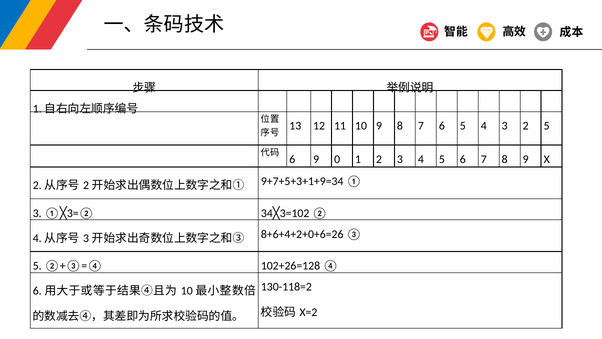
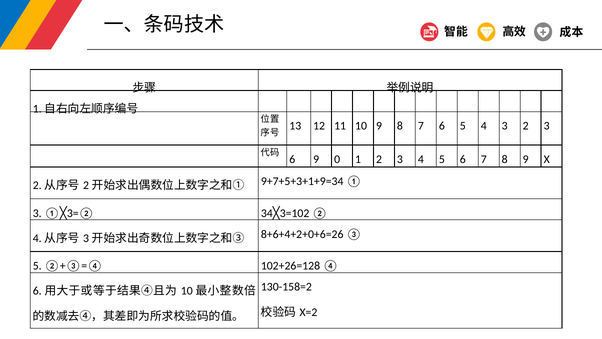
3 2 5: 5 -> 3 (547, 126)
130-118=2: 130-118=2 -> 130-158=2 (286, 287)
